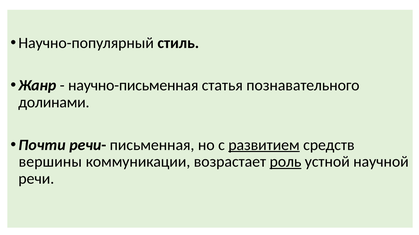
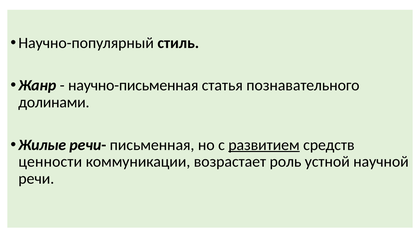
Почти: Почти -> Жилые (42, 145)
вершины: вершины -> ценности (50, 162)
роль underline: present -> none (286, 162)
